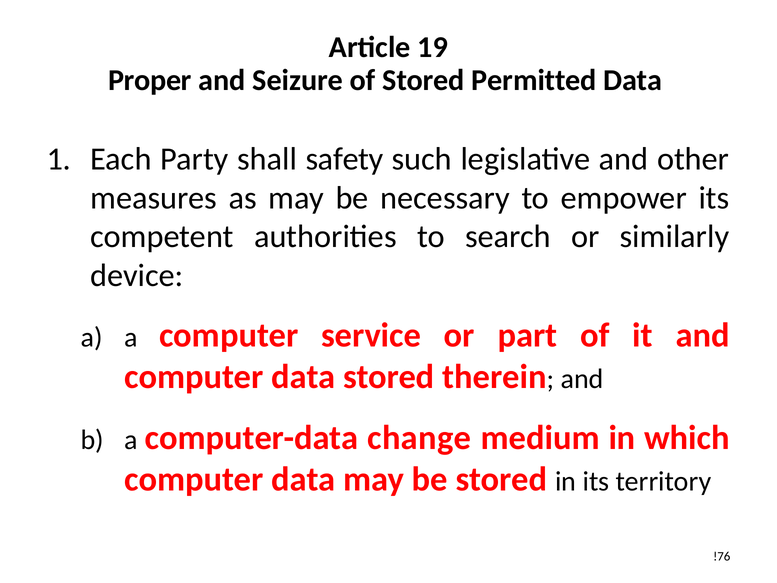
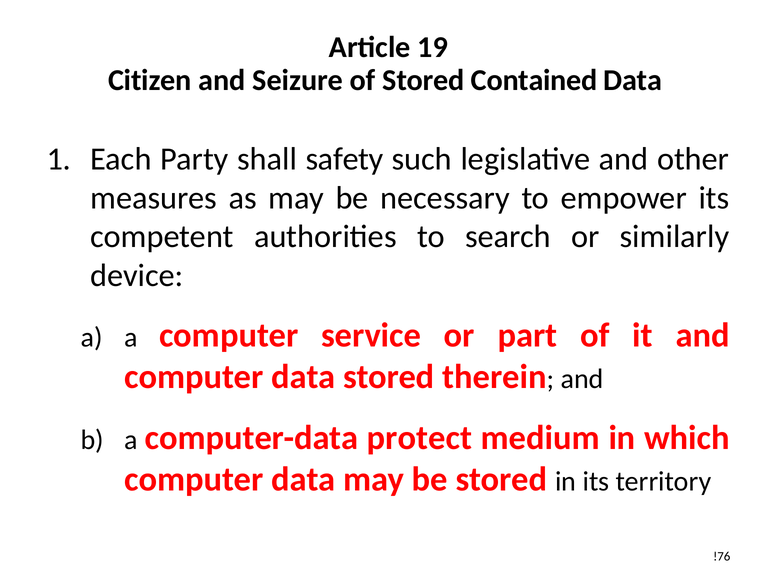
Proper: Proper -> Citizen (150, 80)
Permitted: Permitted -> Contained (534, 80)
change: change -> protect (419, 438)
